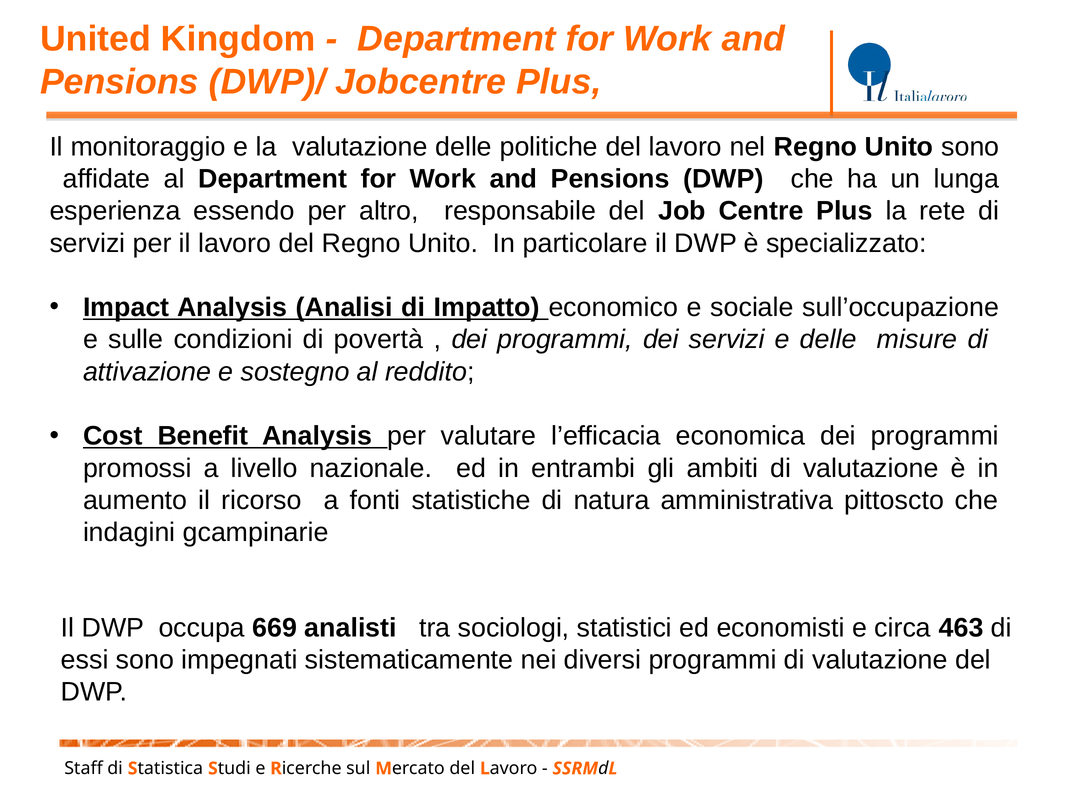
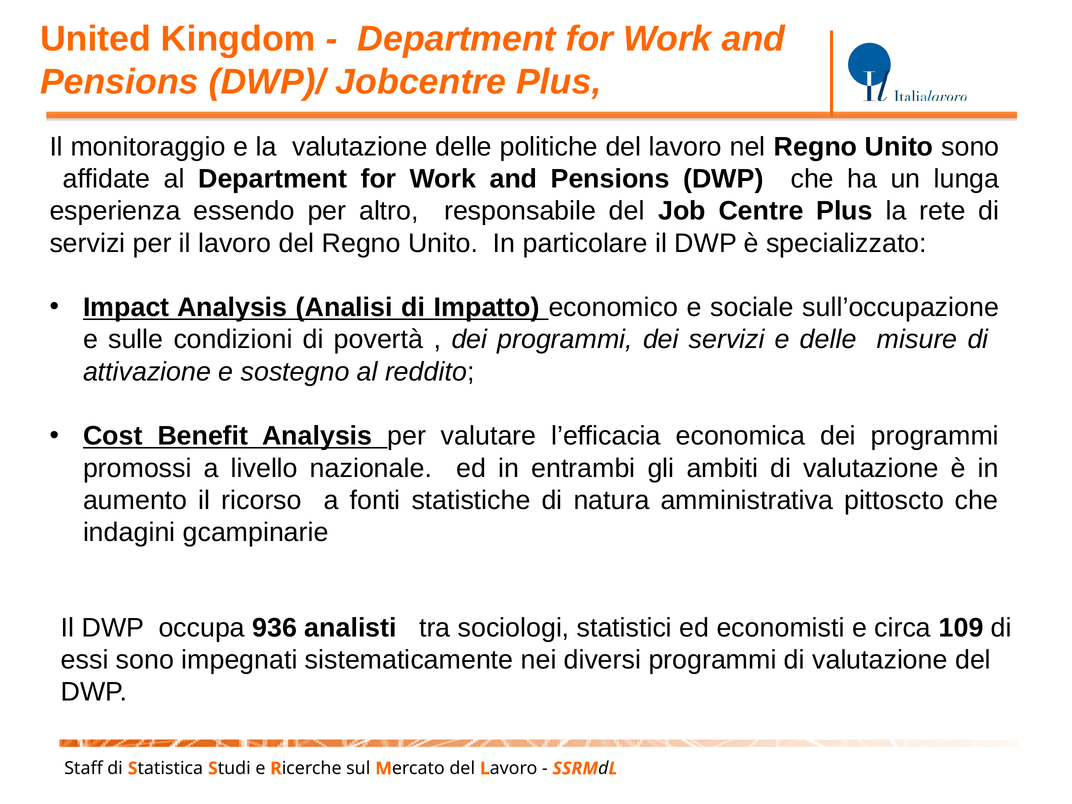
669: 669 -> 936 (275, 628)
463: 463 -> 109 (961, 628)
